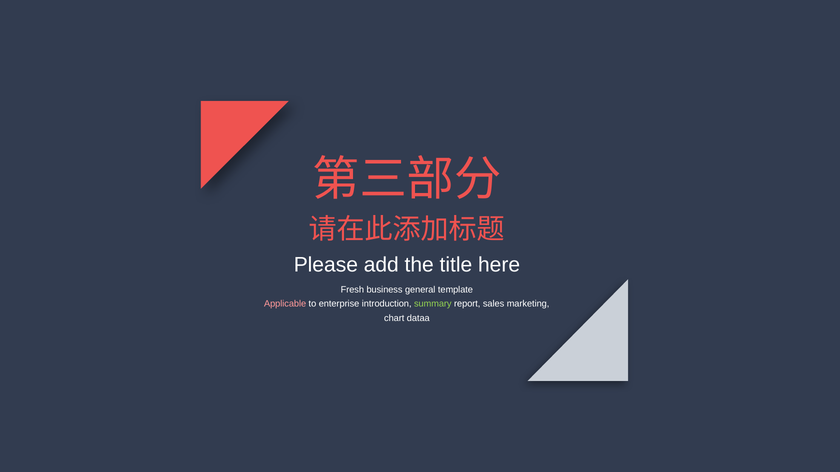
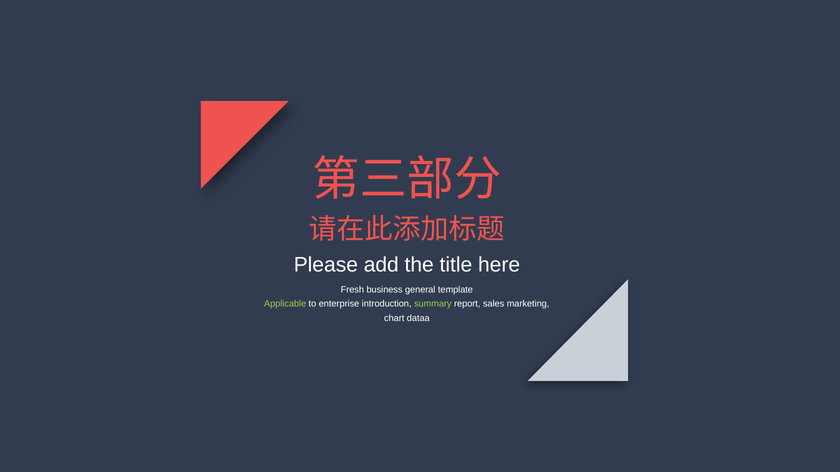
Applicable colour: pink -> light green (285, 304)
